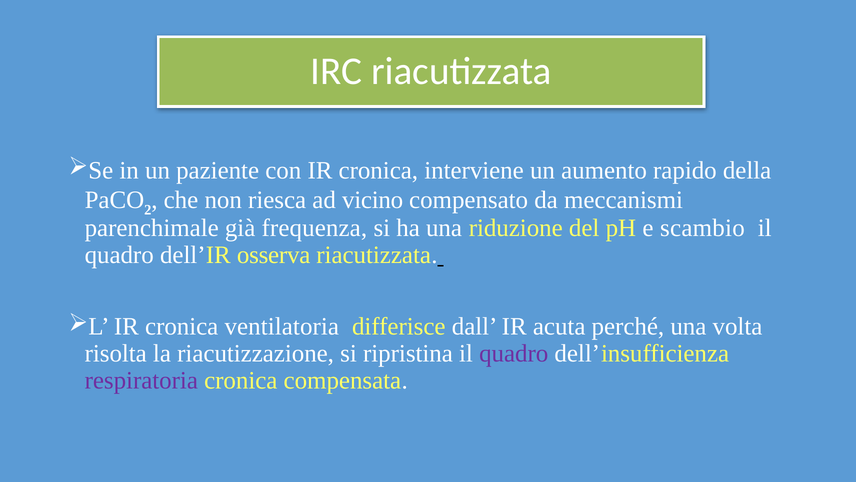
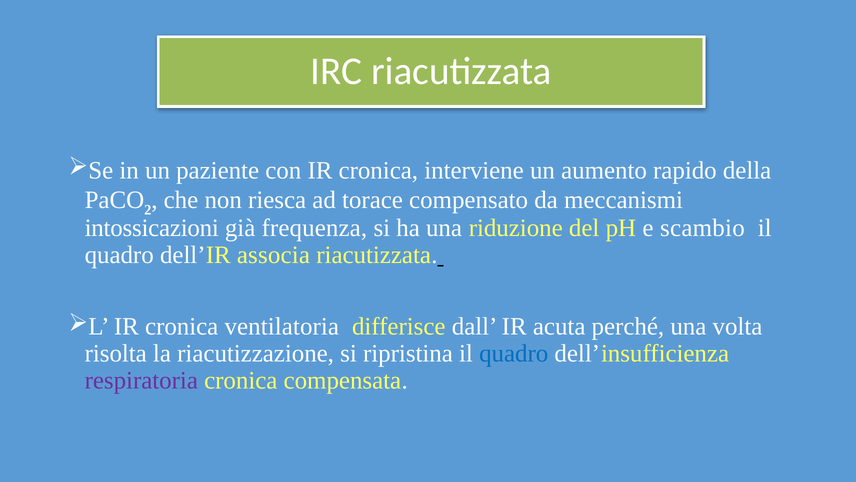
vicino: vicino -> torace (373, 200)
parenchimale: parenchimale -> intossicazioni (152, 228)
osserva: osserva -> associa (273, 255)
quadro colour: purple -> blue (514, 353)
